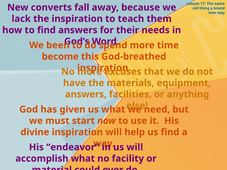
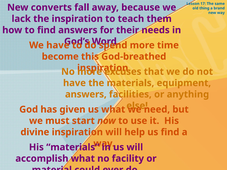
We been: been -> have (58, 45)
His endeavor: endeavor -> materials (73, 147)
